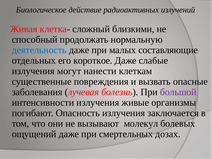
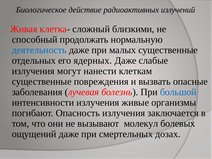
малых составляющие: составляющие -> существенные (168, 50)
короткое: короткое -> ядерных (93, 61)
большой colour: purple -> blue (178, 92)
